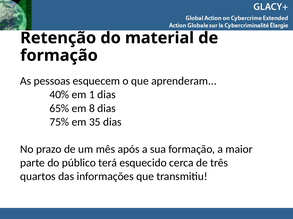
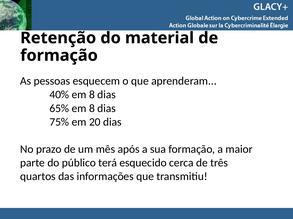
40% em 1: 1 -> 8 (92, 95)
35: 35 -> 20 (95, 122)
